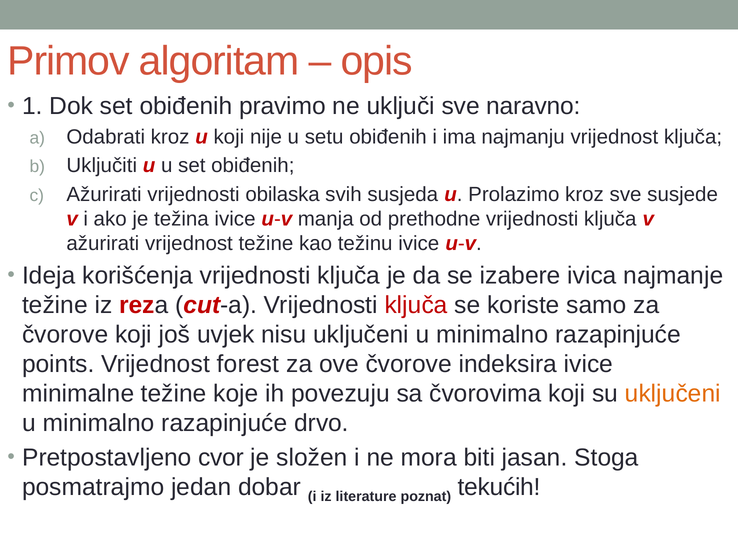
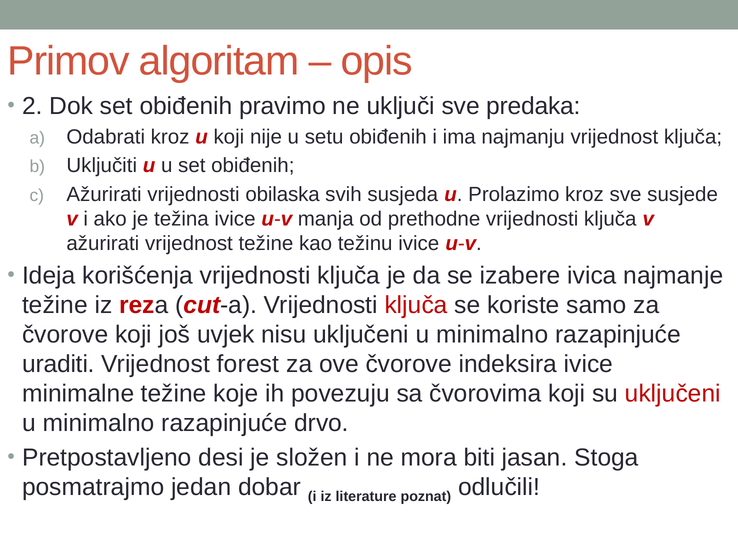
1: 1 -> 2 (32, 106)
naravno: naravno -> predaka (533, 106)
points: points -> uraditi (58, 365)
uključeni colour: orange -> red (673, 394)
cvor: cvor -> desi (221, 458)
tekućih: tekućih -> odlučili (499, 488)
